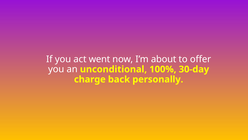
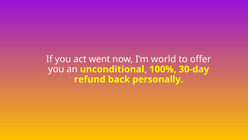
about: about -> world (164, 59)
charge: charge -> refund (90, 79)
